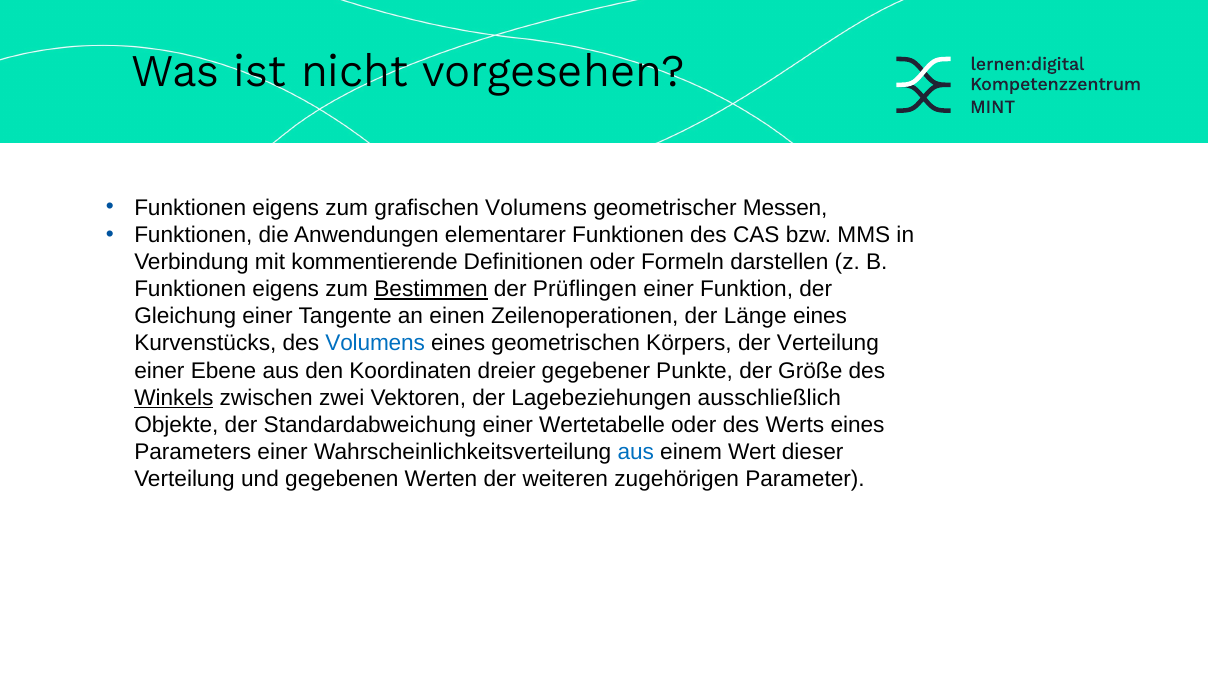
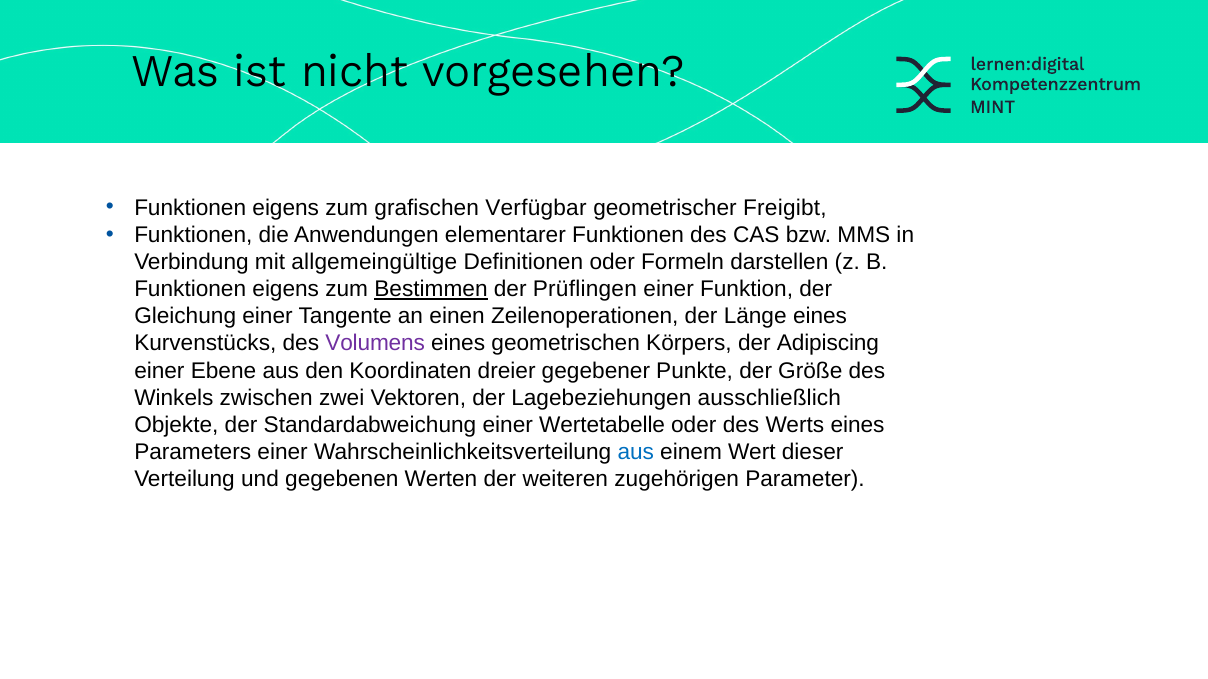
grafischen Volumens: Volumens -> Verfügbar (536, 208)
Messen: Messen -> Freigibt (785, 208)
kommentierende: kommentierende -> allgemeingültige (374, 262)
Volumens colour: blue -> purple (375, 344)
der Verteilung: Verteilung -> Adipiscing (828, 344)
Winkels underline: present -> none (174, 398)
